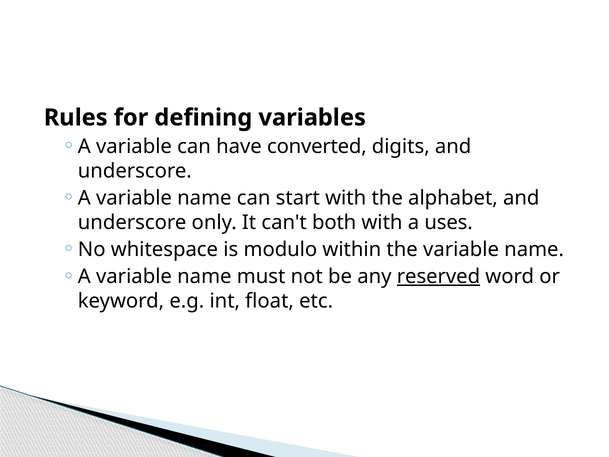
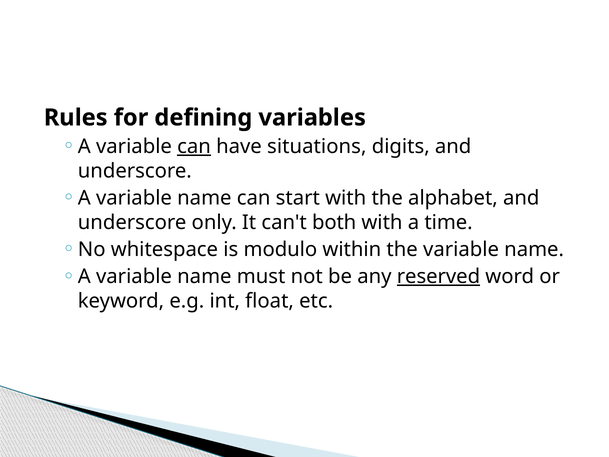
can underline: none -> present (194, 146)
converted: converted -> situations (317, 146)
uses: uses -> time (449, 222)
